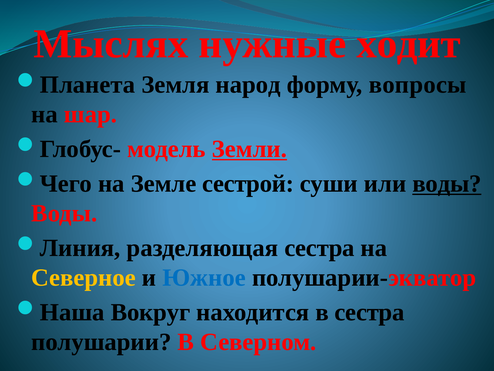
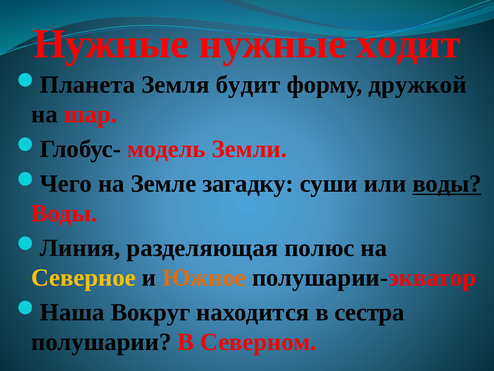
Мыслях: Мыслях -> Нужные (111, 44)
народ: народ -> будит (248, 85)
вопросы: вопросы -> дружкой (418, 85)
Земли underline: present -> none (249, 149)
сестрой: сестрой -> загадку (248, 183)
разделяющая сестра: сестра -> полюс (319, 248)
Южное colour: blue -> orange (204, 277)
